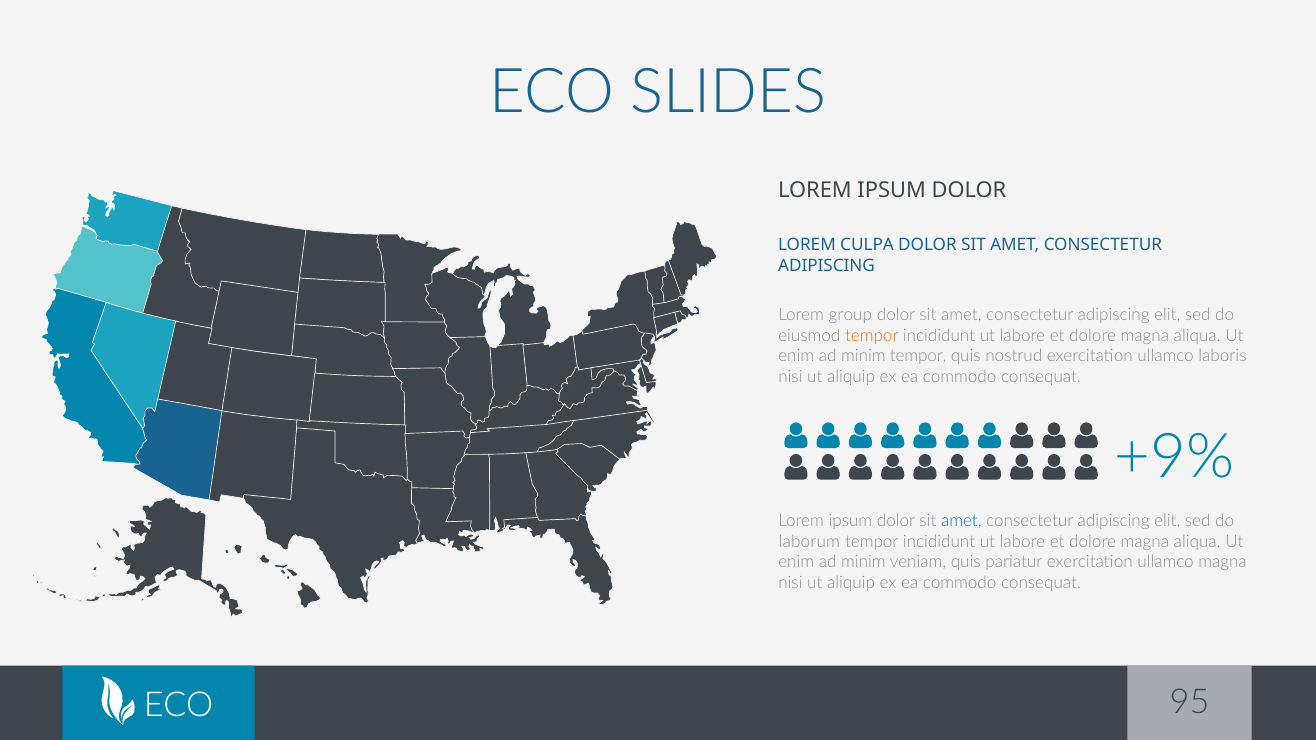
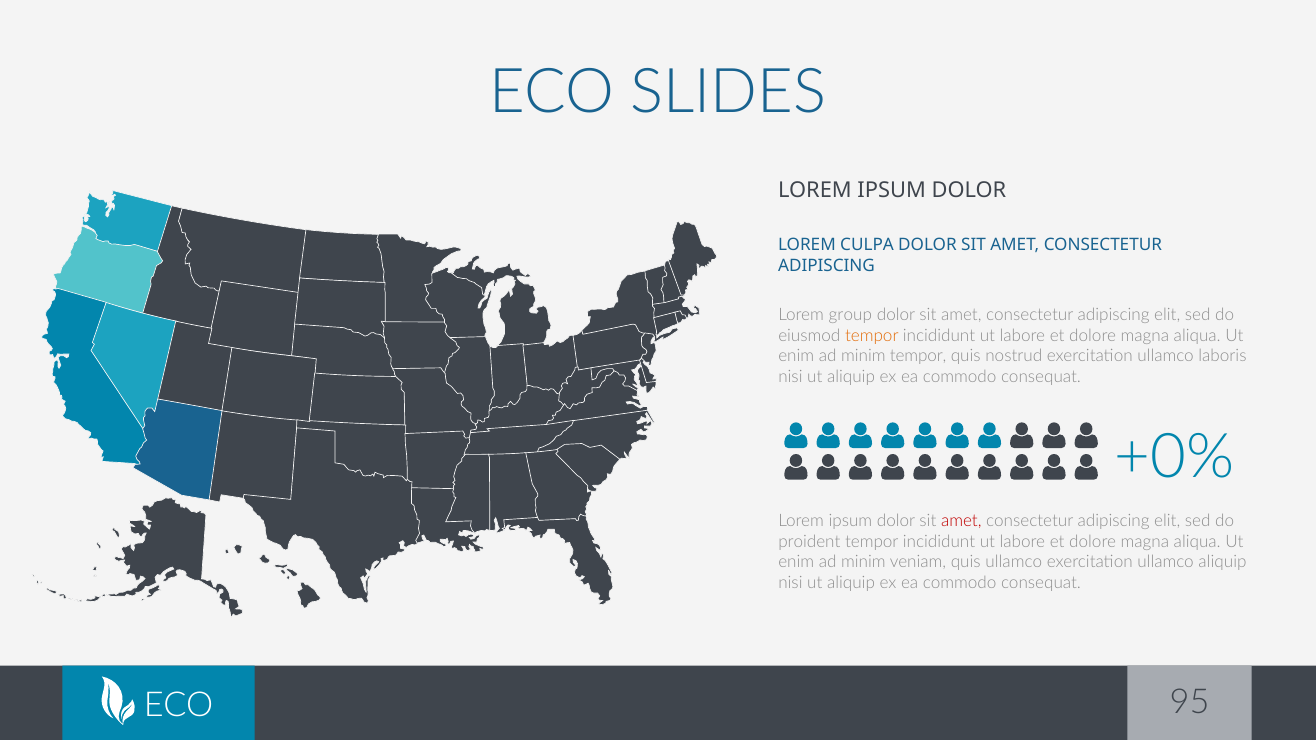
+9%: +9% -> +0% (1175, 458)
amet colour: blue -> red (961, 521)
laborum: laborum -> proident (809, 542)
quis pariatur: pariatur -> ullamco (1014, 562)
ullamco magna: magna -> aliquip (1222, 562)
